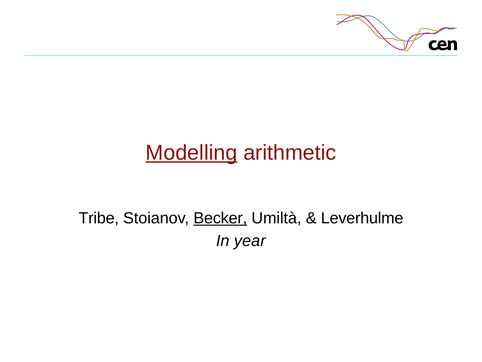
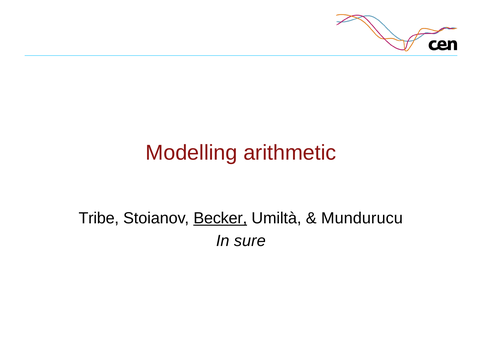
Modelling underline: present -> none (191, 153)
Leverhulme: Leverhulme -> Mundurucu (362, 218)
year: year -> sure (250, 241)
